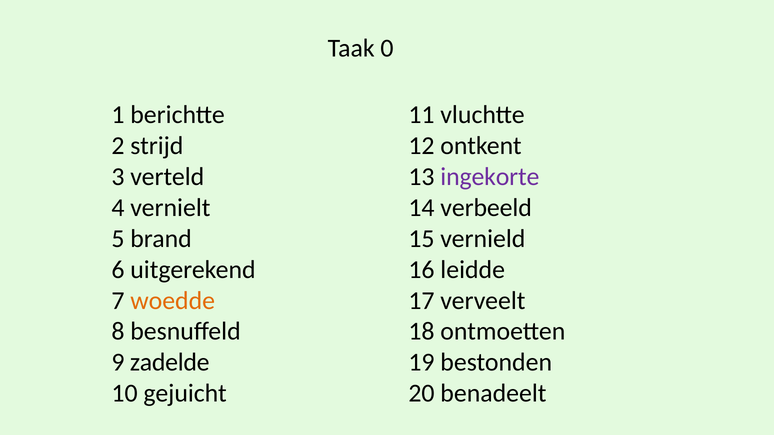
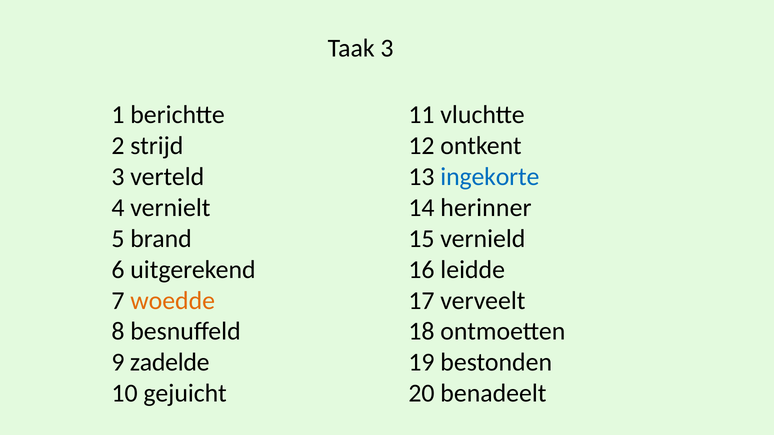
Taak 0: 0 -> 3 (387, 48)
ingekorte colour: purple -> blue (490, 177)
verbeeld: verbeeld -> herinner (486, 208)
